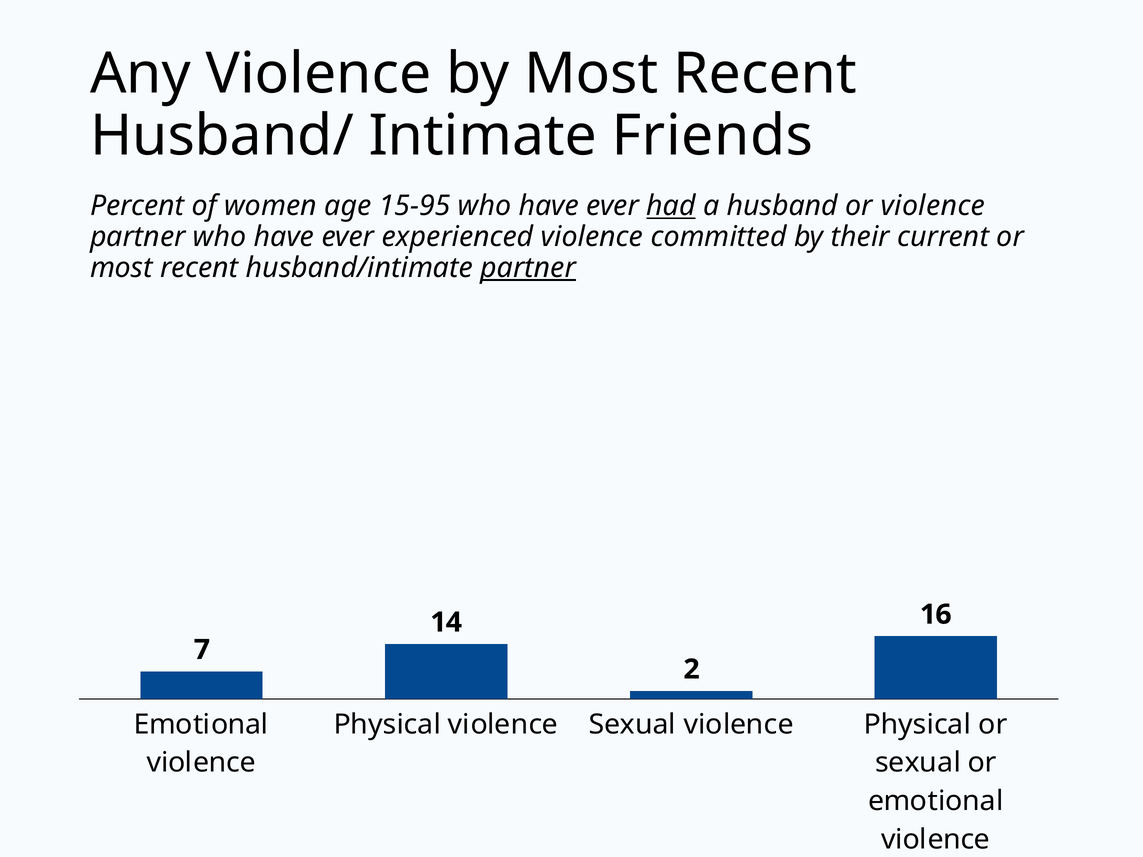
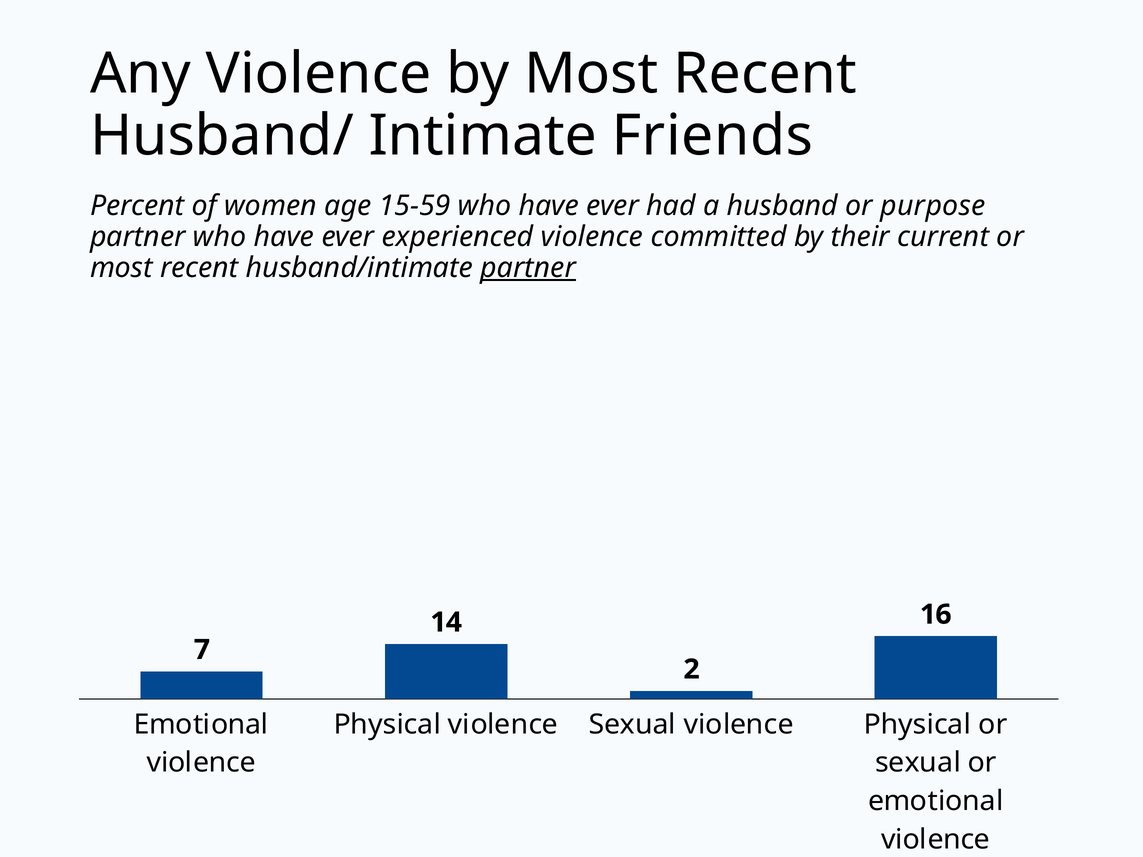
15-95: 15-95 -> 15-59 (415, 206)
had underline: present -> none (671, 206)
or violence: violence -> purpose (933, 206)
